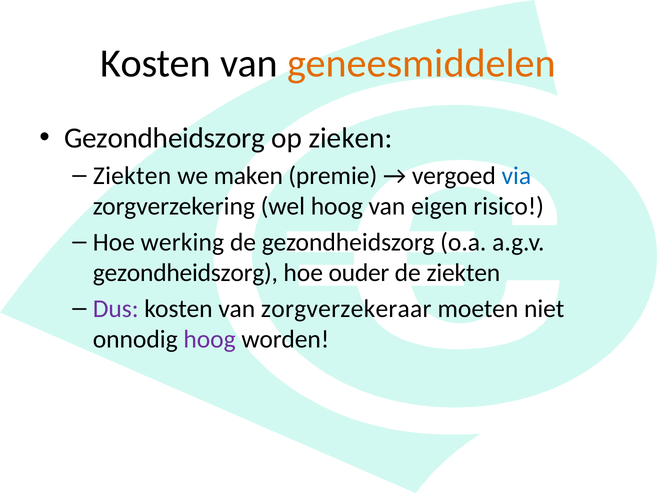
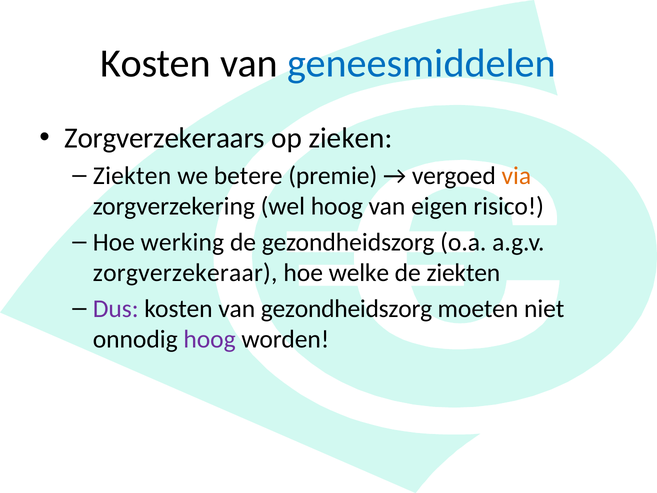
geneesmiddelen colour: orange -> blue (421, 64)
Gezondheidszorg: Gezondheidszorg -> Zorgverzekeraars (164, 138)
maken: maken -> betere (248, 176)
via colour: blue -> orange (516, 176)
gezondheidszorg: gezondheidszorg -> zorgverzekeraar (185, 273)
ouder: ouder -> welke (359, 273)
van zorgverzekeraar: zorgverzekeraar -> gezondheidszorg (346, 309)
